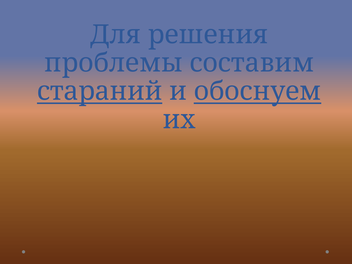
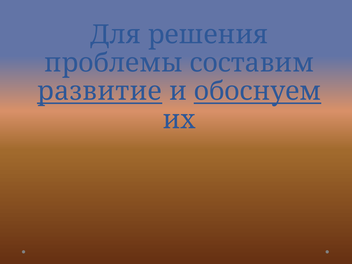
стараний: стараний -> развитие (100, 91)
